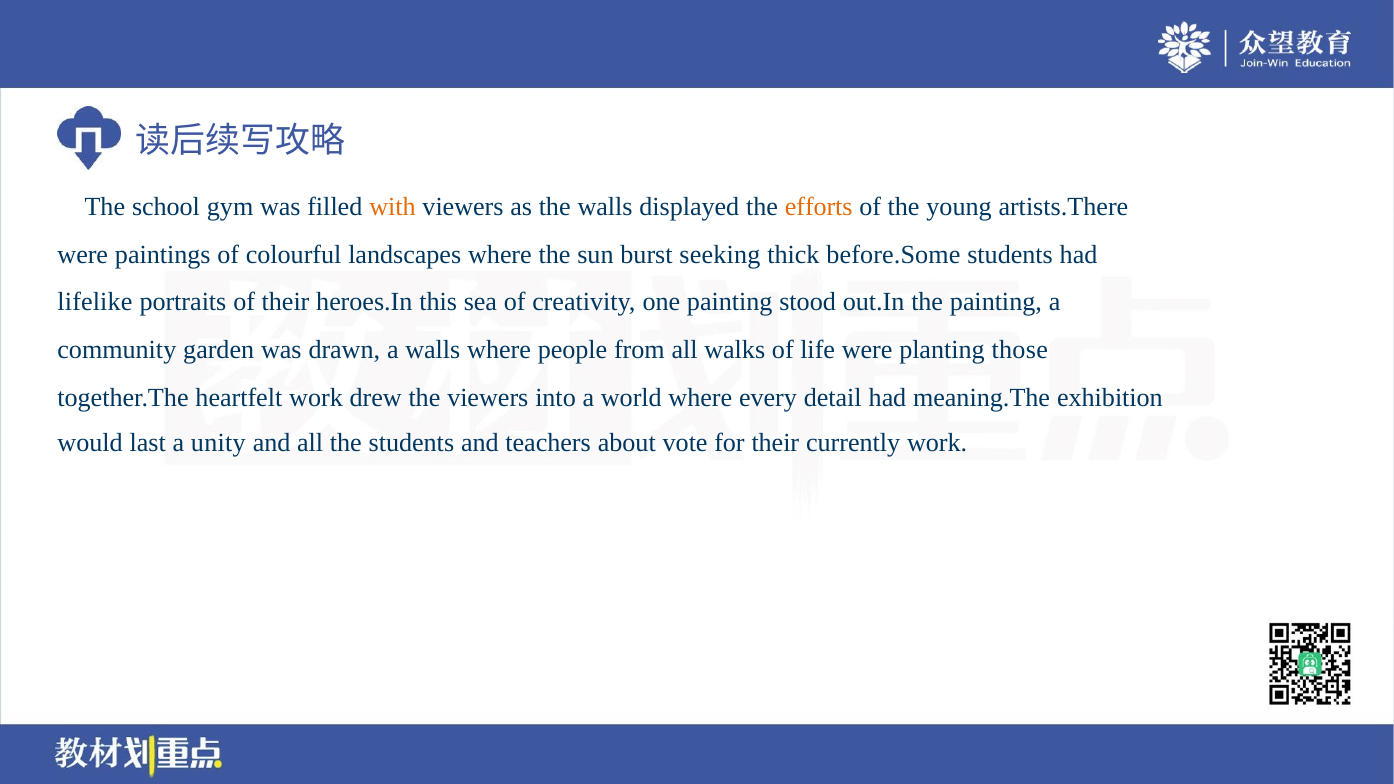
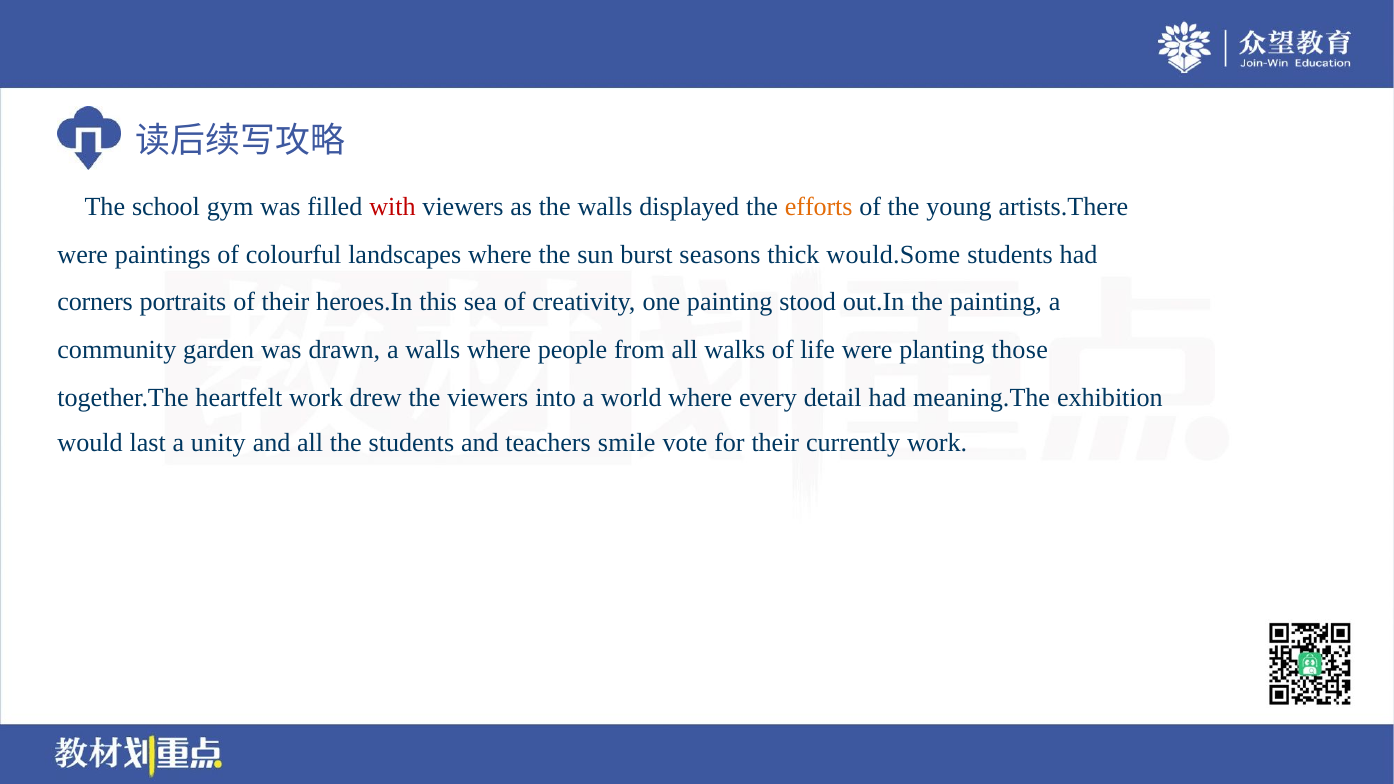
with colour: orange -> red (392, 207)
seeking: seeking -> seasons (720, 254)
before.Some: before.Some -> would.Some (893, 254)
lifelike: lifelike -> corners (95, 302)
about: about -> smile (627, 443)
